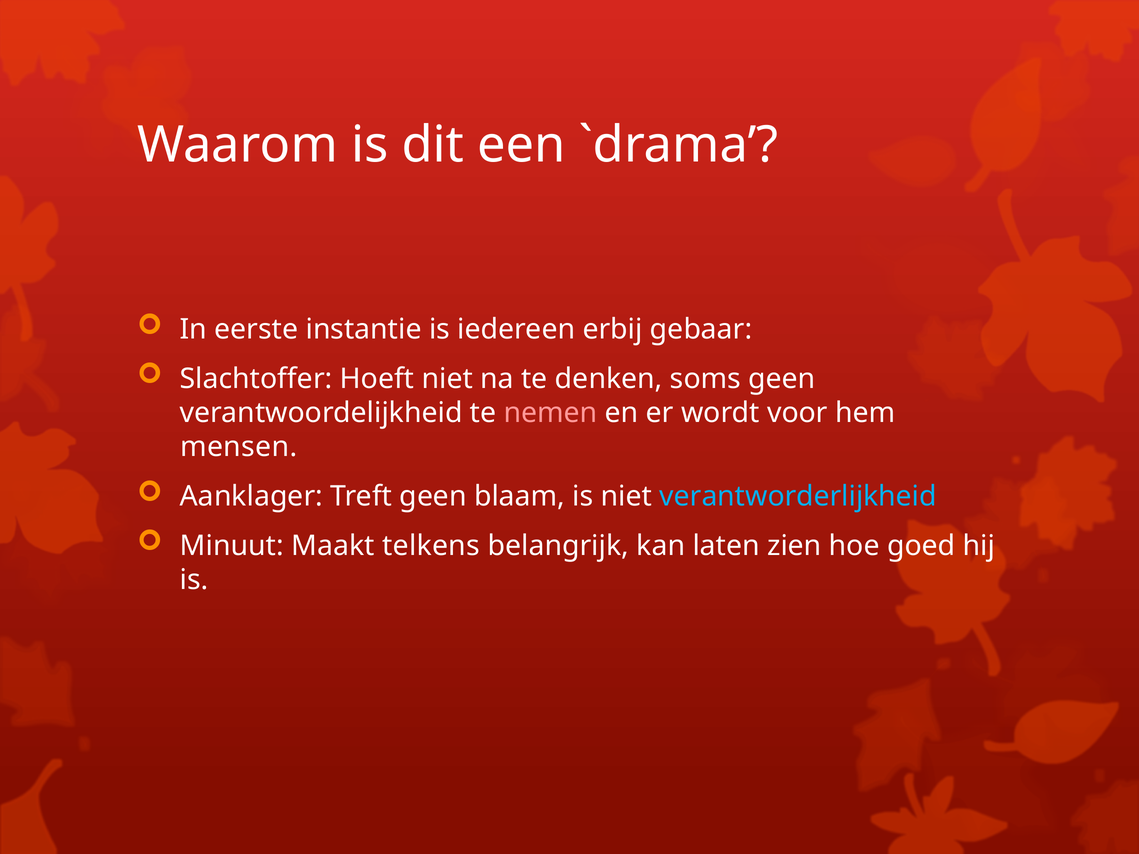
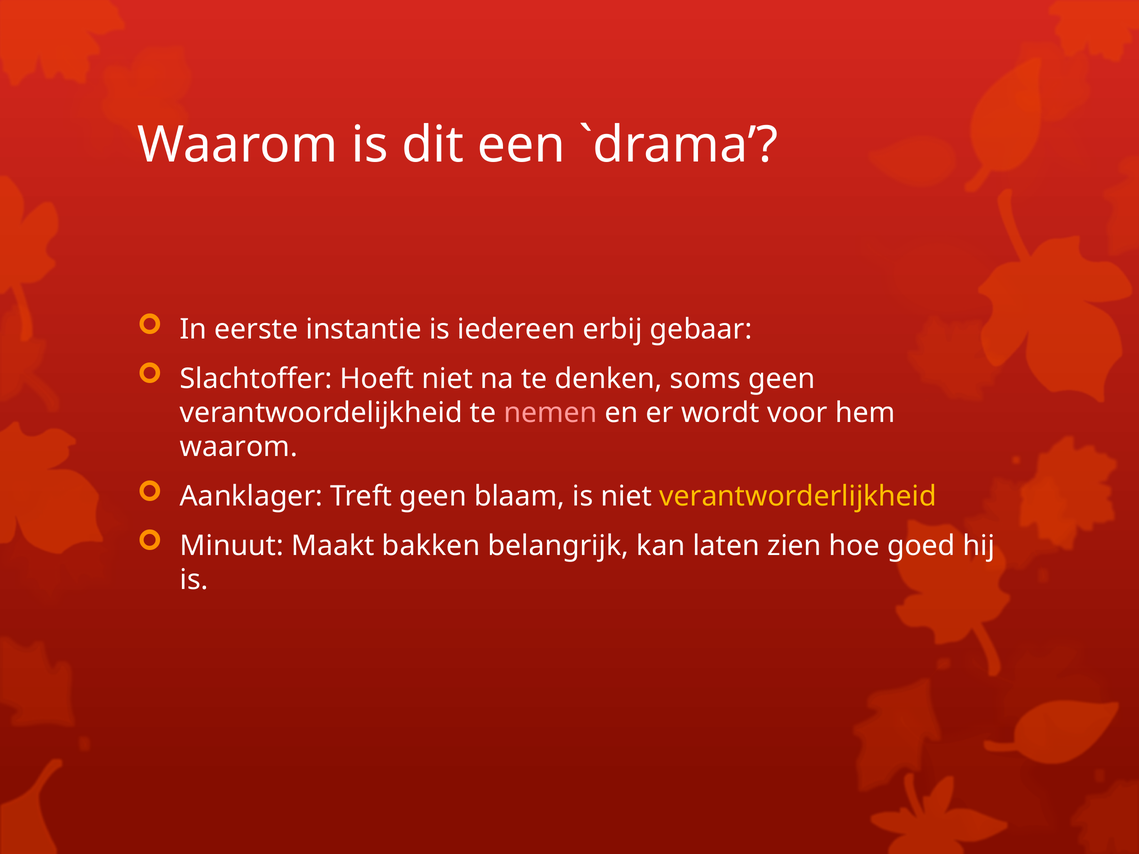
mensen: mensen -> waarom (239, 447)
verantworderlijkheid colour: light blue -> yellow (798, 496)
telkens: telkens -> bakken (431, 546)
